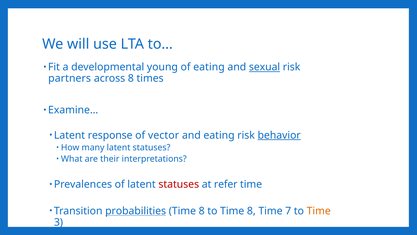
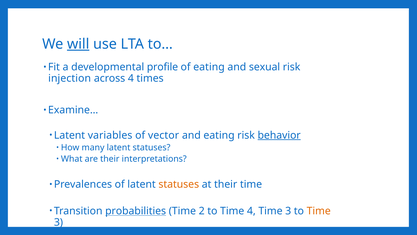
will underline: none -> present (78, 44)
young: young -> profile (162, 67)
sexual underline: present -> none (265, 67)
partners: partners -> injection (70, 78)
across 8: 8 -> 4 (131, 78)
response: response -> variables (110, 135)
statuses colour: red -> orange (179, 184)
at refer: refer -> their (226, 184)
8: 8 -> 2 (202, 211)
to Time 8: 8 -> 4 (251, 211)
7: 7 -> 3 (288, 211)
